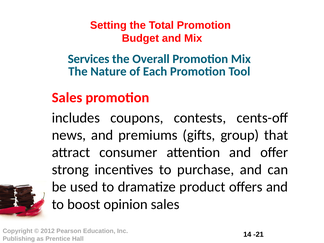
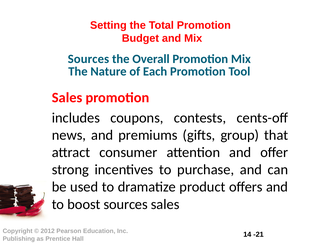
Services: Services -> Sources (88, 59)
boost opinion: opinion -> sources (126, 204)
